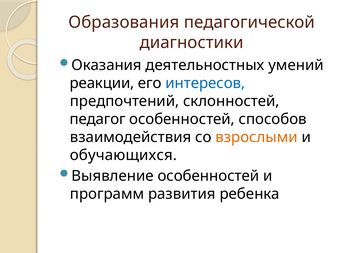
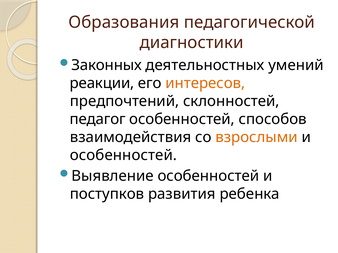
Оказания: Оказания -> Законных (107, 65)
интересов colour: blue -> orange (205, 83)
обучающихся: обучающихся -> особенностей (123, 155)
программ: программ -> поступков (107, 194)
